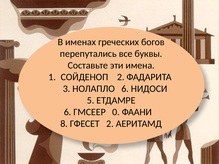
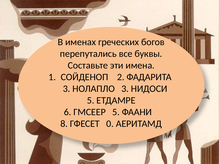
НОЛАПЛО 6: 6 -> 3 (125, 89)
ГМСЕЕР 0: 0 -> 5 (116, 112)
ГФЕСЕТ 2: 2 -> 0 (110, 124)
